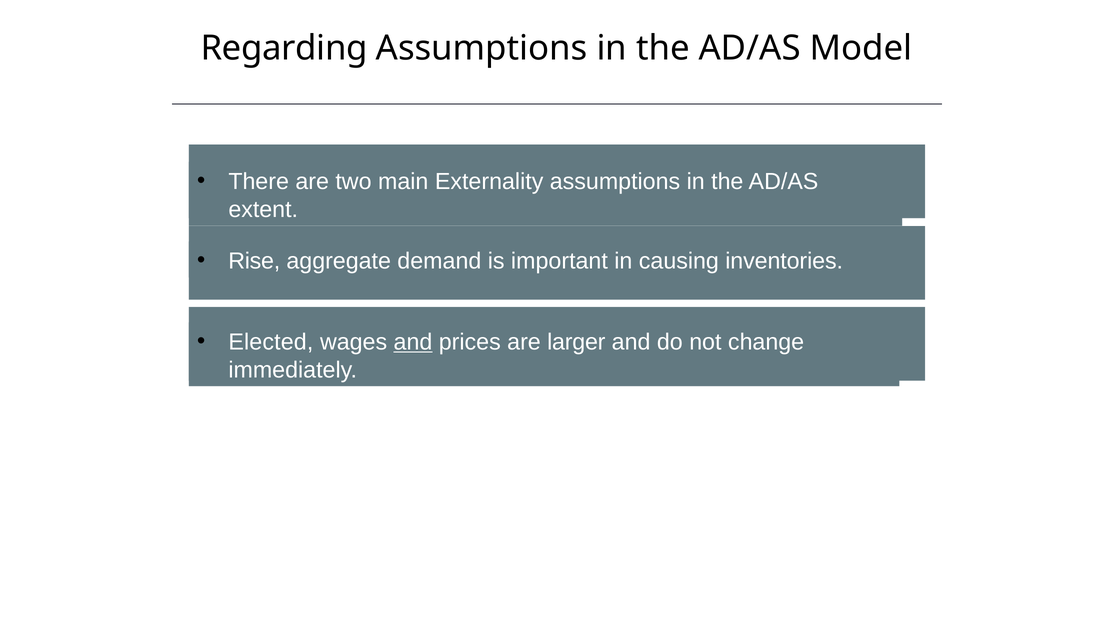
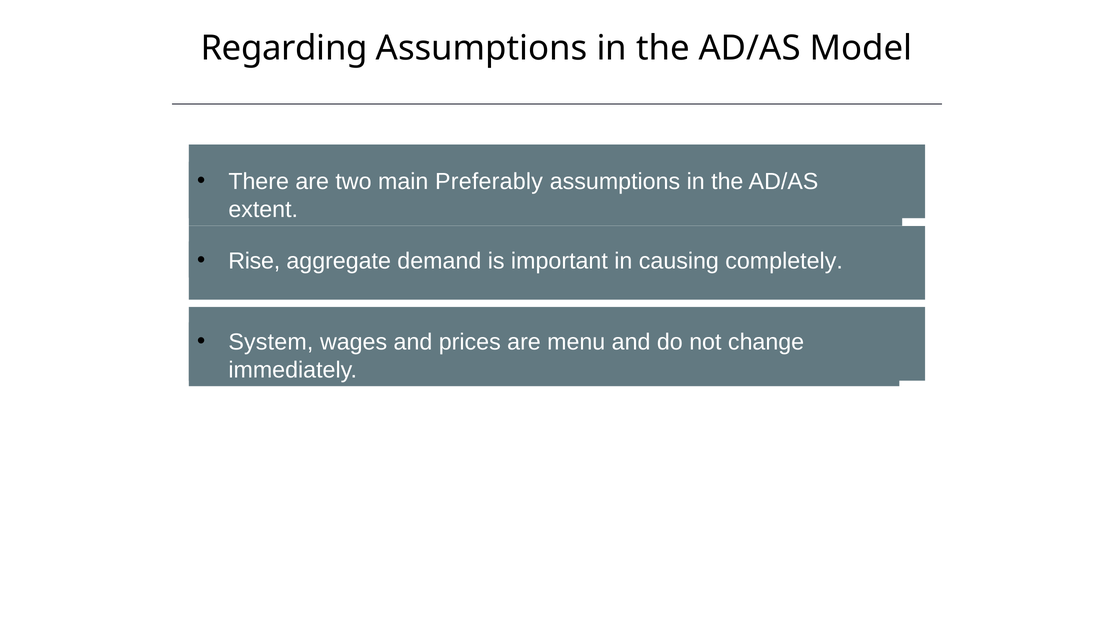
main Externality: Externality -> Preferably (489, 181)
inventories: inventories -> completely (784, 261)
Elected: Elected -> System (271, 342)
and underline: present -> none (413, 342)
larger: larger -> menu (576, 342)
